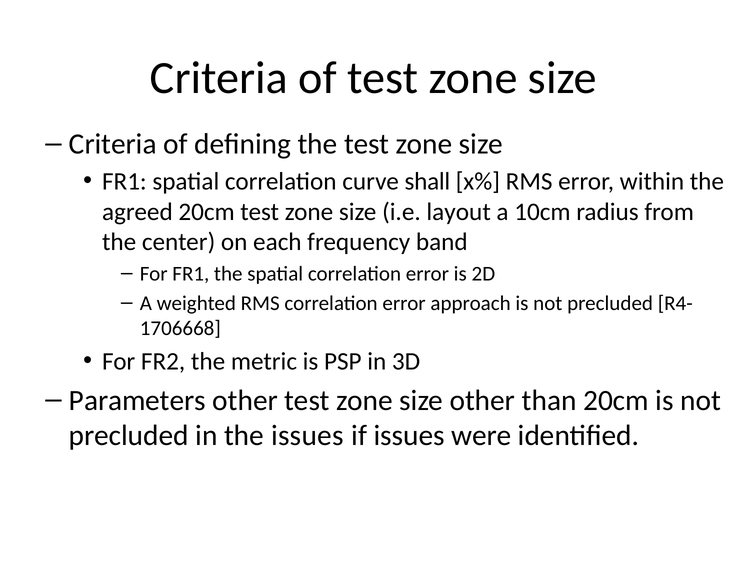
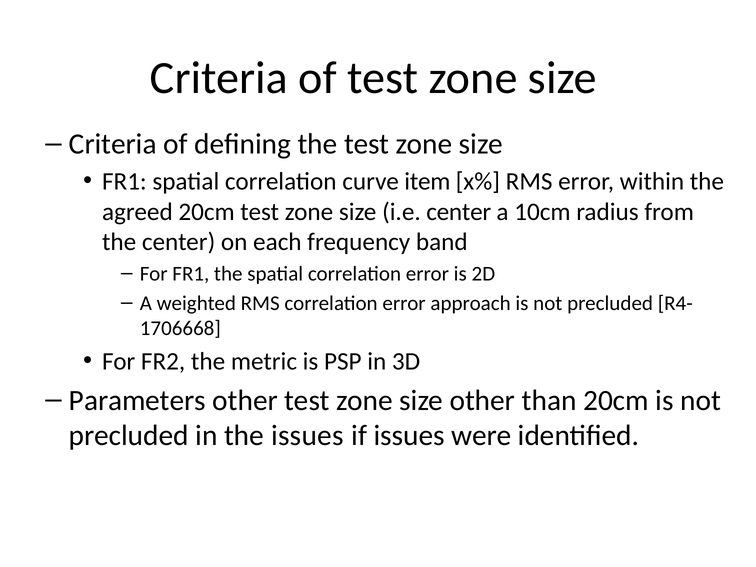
shall: shall -> item (427, 182)
i.e layout: layout -> center (459, 212)
